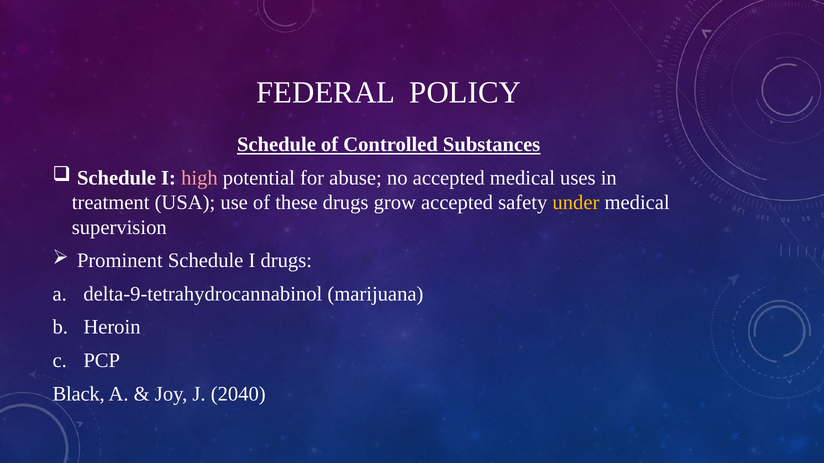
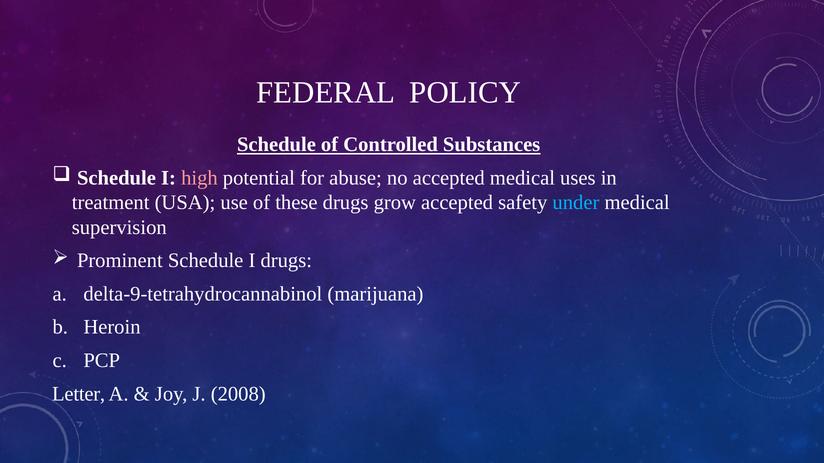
under colour: yellow -> light blue (576, 203)
Black: Black -> Letter (79, 394)
2040: 2040 -> 2008 (238, 394)
